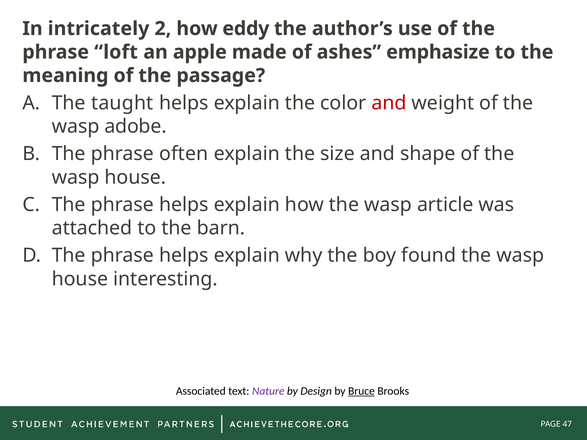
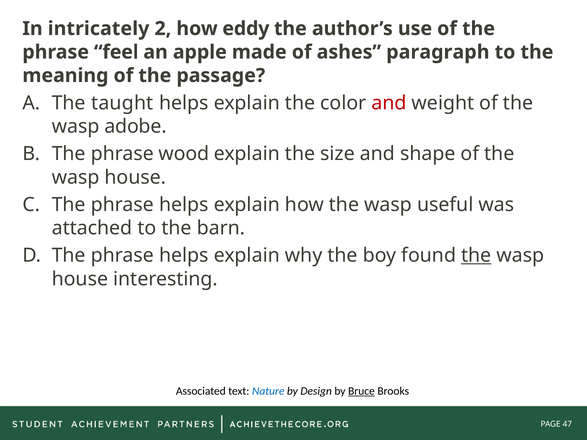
loft: loft -> feel (116, 52)
emphasize: emphasize -> paragraph (438, 52)
often: often -> wood (184, 154)
article: article -> useful (445, 205)
the underline: none -> present (476, 256)
Nature colour: purple -> blue (268, 391)
